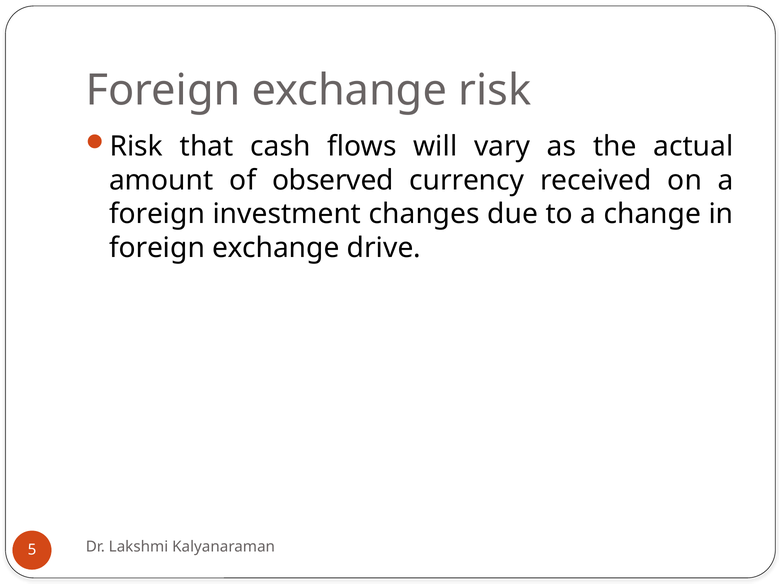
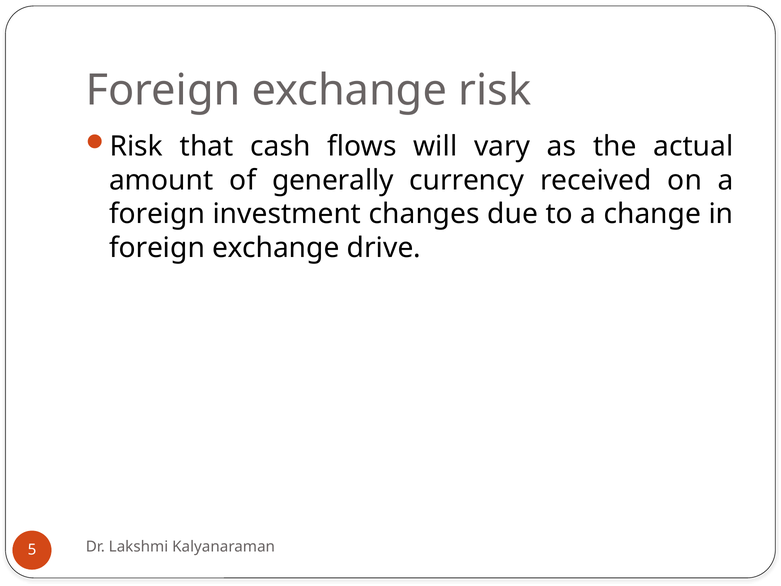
observed: observed -> generally (333, 180)
